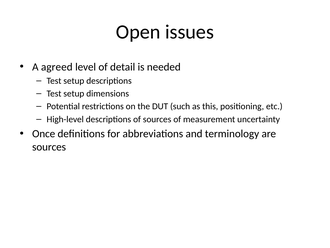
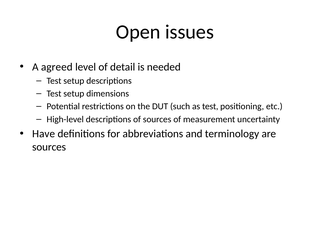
as this: this -> test (210, 106)
Once: Once -> Have (44, 134)
